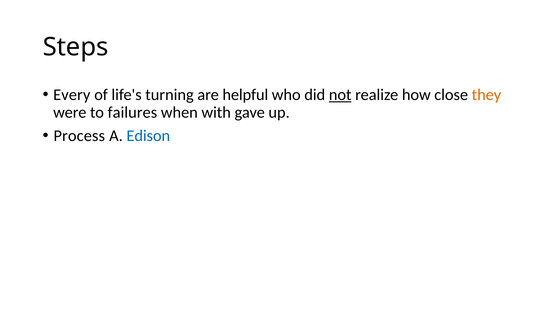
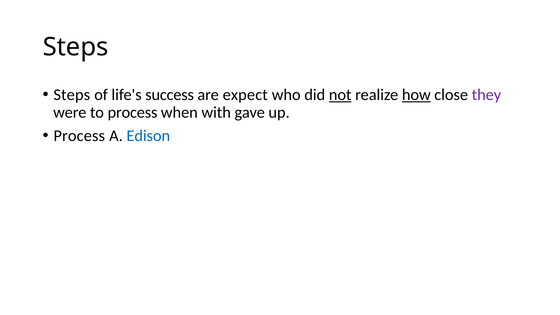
Every: Every -> Steps (72, 95)
turning: turning -> success (170, 95)
helpful: helpful -> expect (245, 95)
how underline: none -> present (416, 95)
they colour: orange -> purple (486, 95)
to failures: failures -> process (133, 112)
